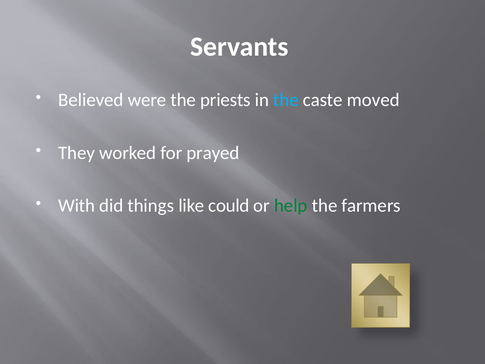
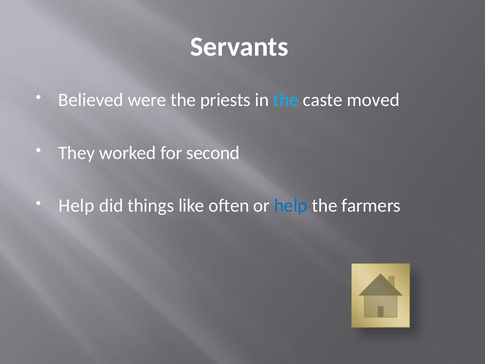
prayed: prayed -> second (213, 153)
With: With -> Help (76, 206)
could: could -> often (229, 206)
help colour: green -> blue (291, 206)
